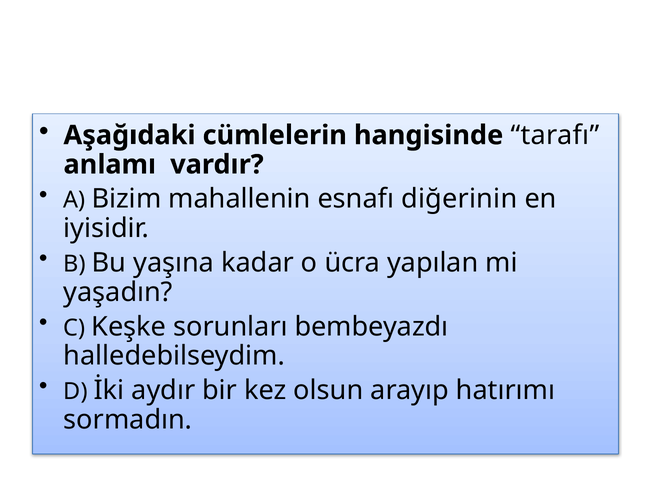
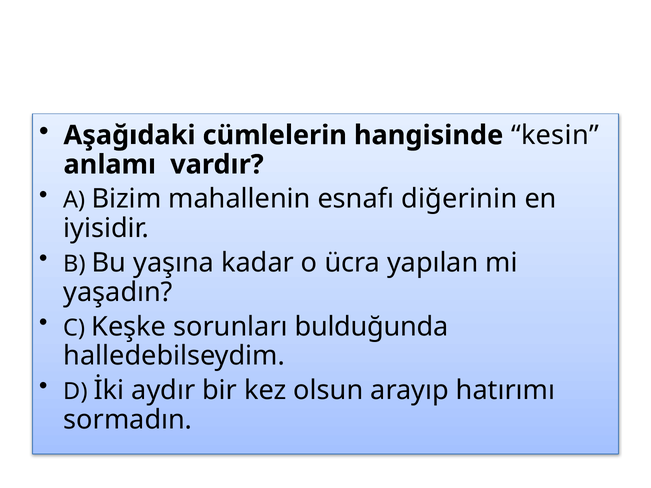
tarafı: tarafı -> kesin (555, 135)
bembeyazdı: bembeyazdı -> bulduğunda (372, 327)
